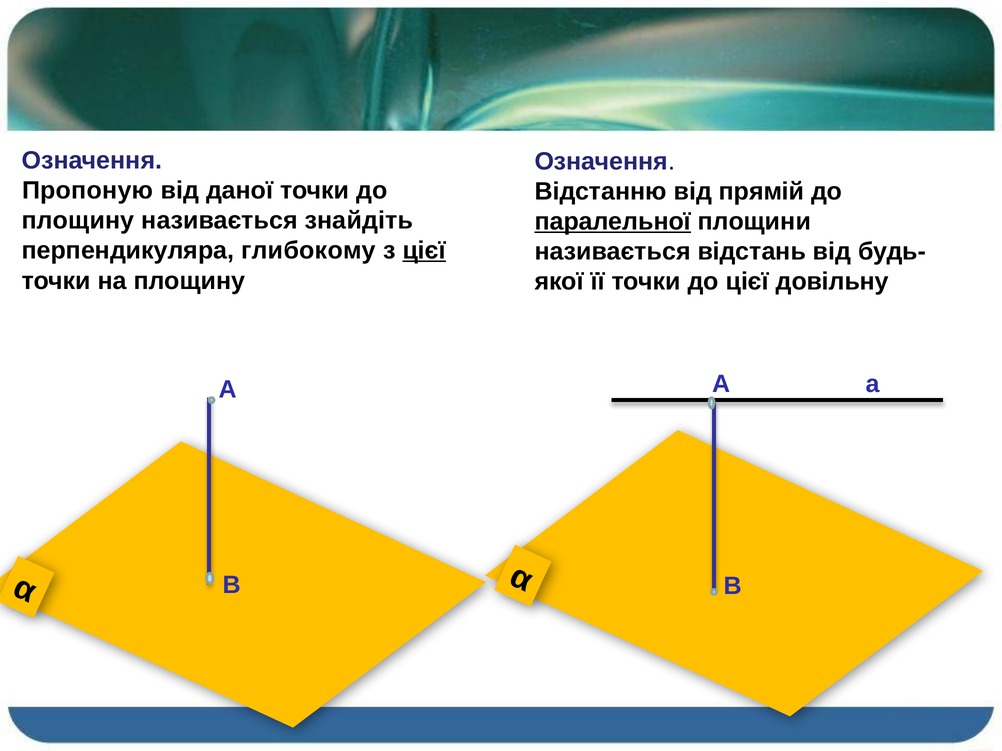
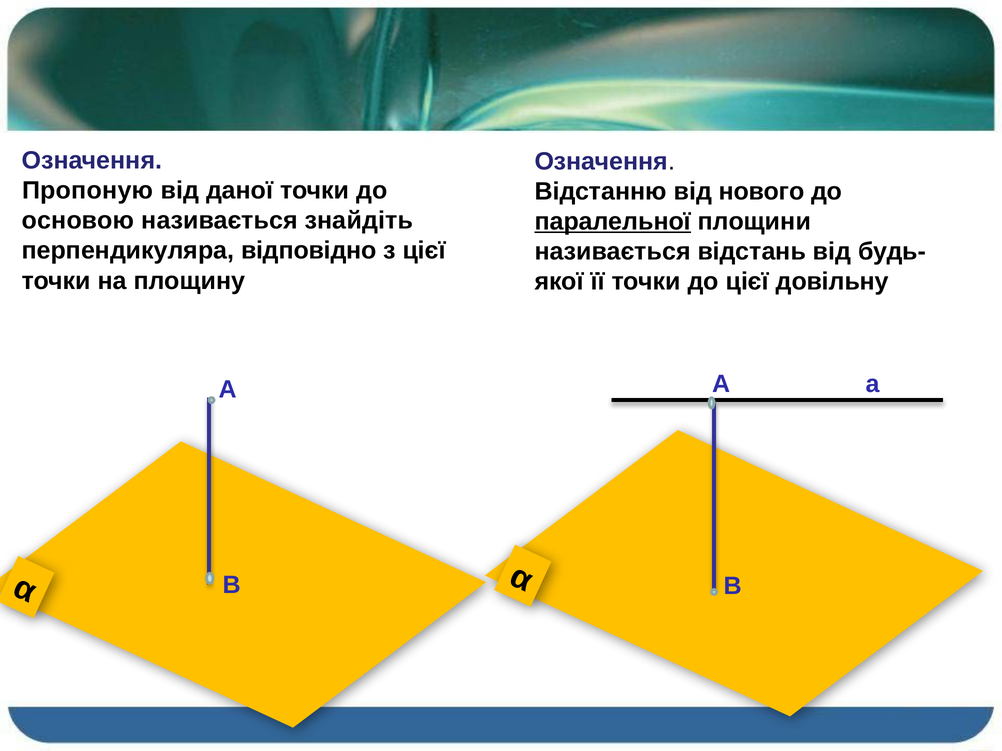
прямій: прямій -> нового (762, 192)
площину: площину -> основою (78, 221)
глибокому: глибокому -> відповідно (309, 251)
цієї underline: present -> none (424, 251)
